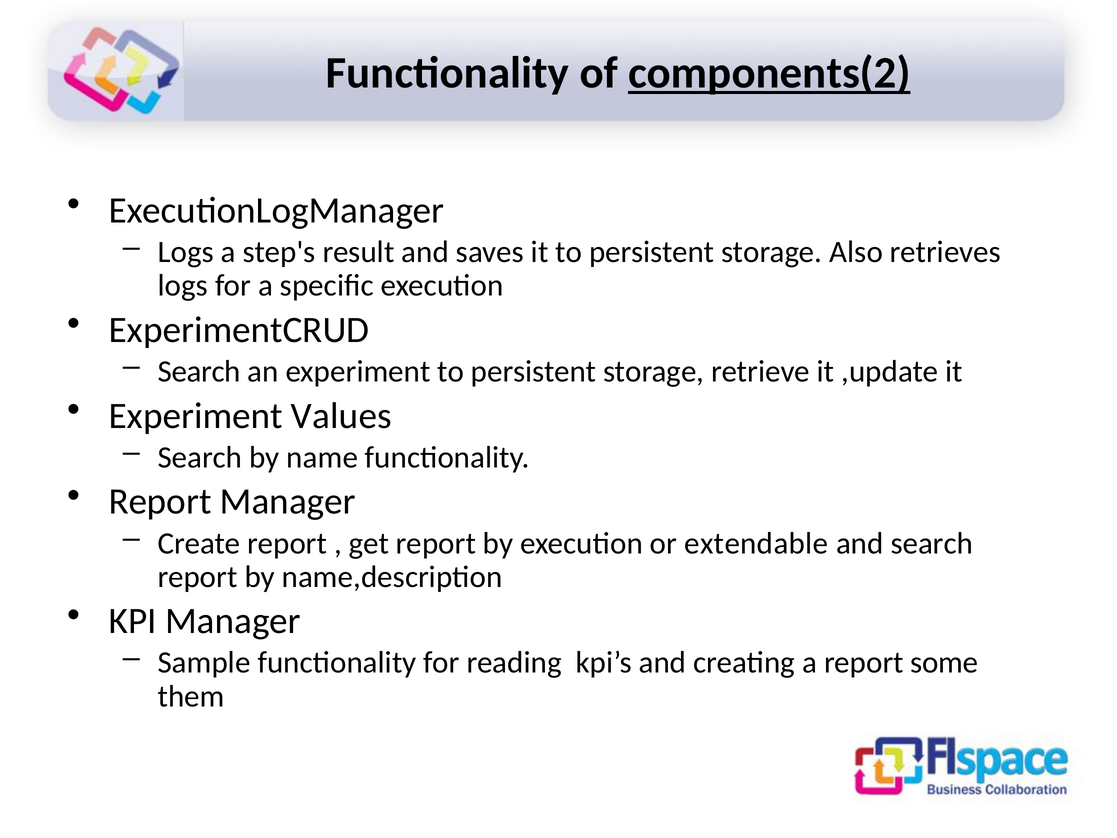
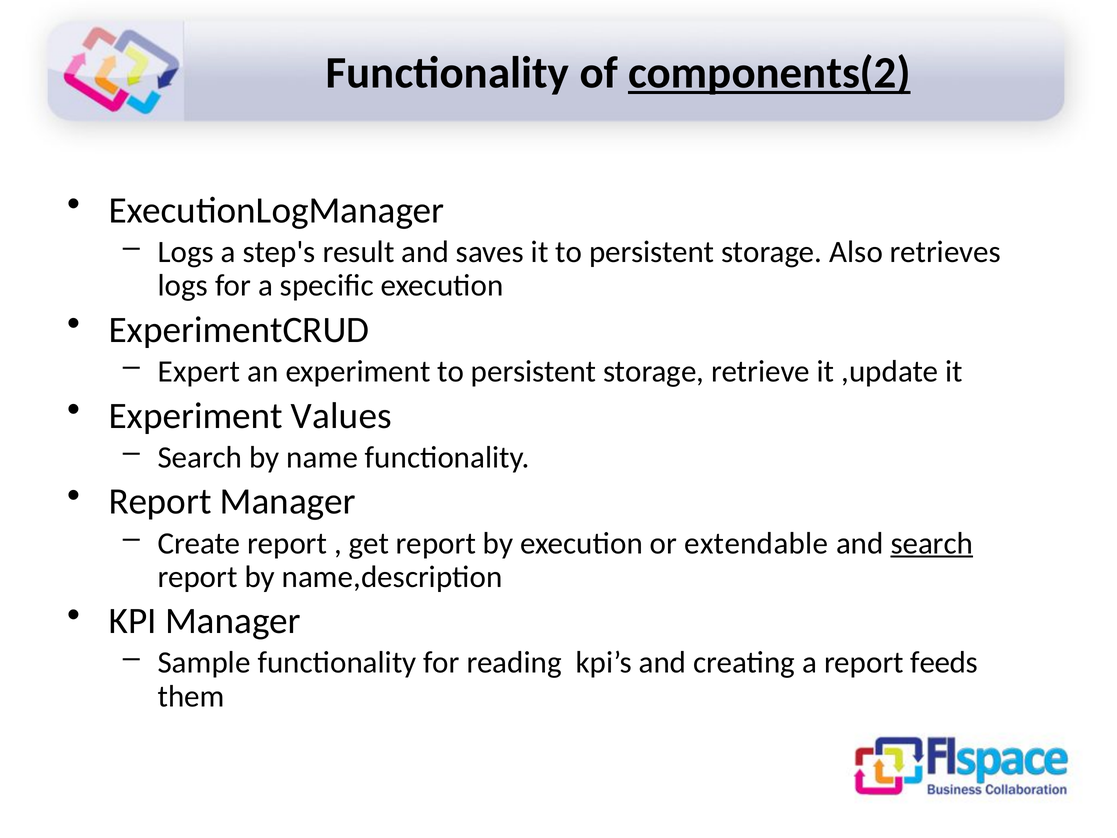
Search: Search -> Expert (199, 371)
search underline: none -> present (932, 543)
some: some -> feeds (944, 663)
